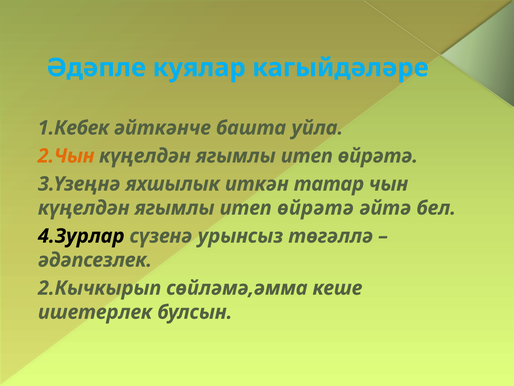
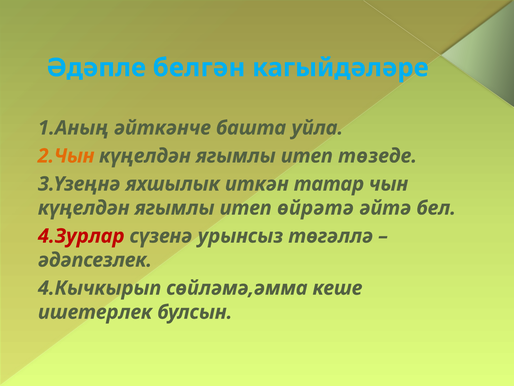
куялар: куялар -> белгән (199, 68)
1.Кебек: 1.Кебек -> 1.Аның (73, 128)
өйрәтә: өйрәтә -> төзеде (378, 156)
4.Зурлар colour: black -> red (81, 236)
2.Кычкырып: 2.Кычкырып -> 4.Кычкырып (100, 288)
